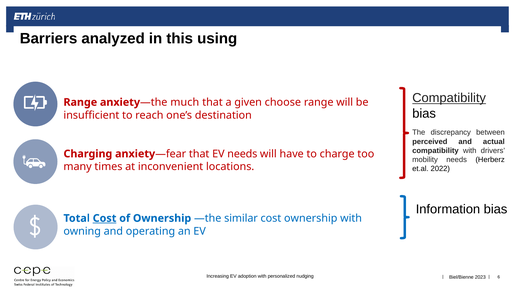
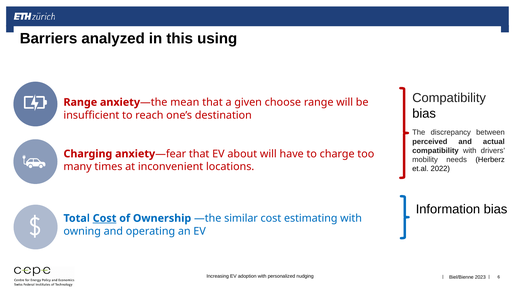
Compatibility underline: present -> none (449, 98)
much: much -> mean (185, 102)
EV needs: needs -> about (242, 154)
cost ownership: ownership -> estimating (311, 218)
